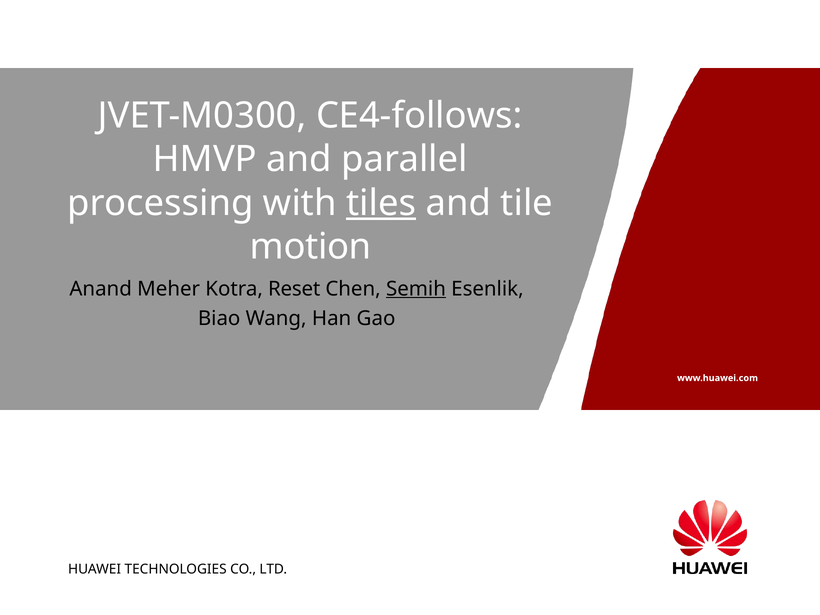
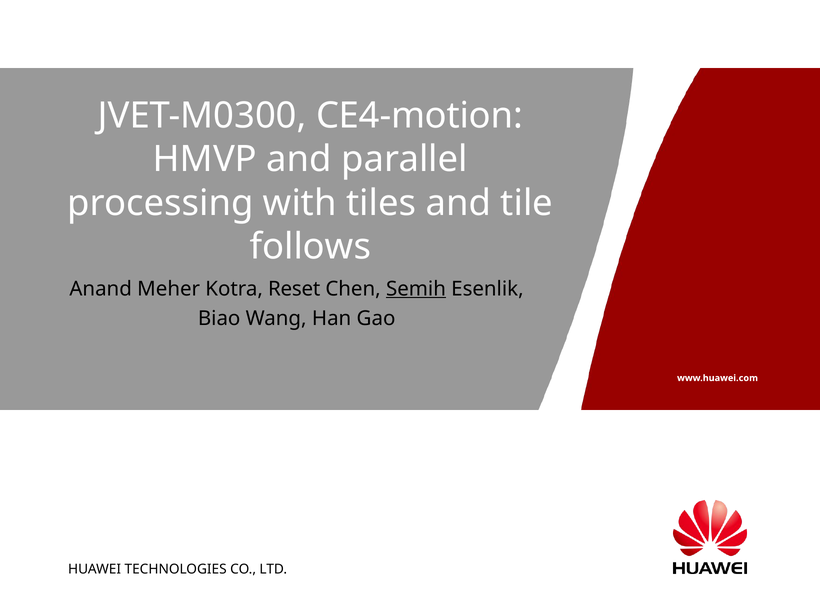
CE4-follows: CE4-follows -> CE4-motion (419, 116)
tiles underline: present -> none (381, 203)
motion: motion -> follows (310, 247)
